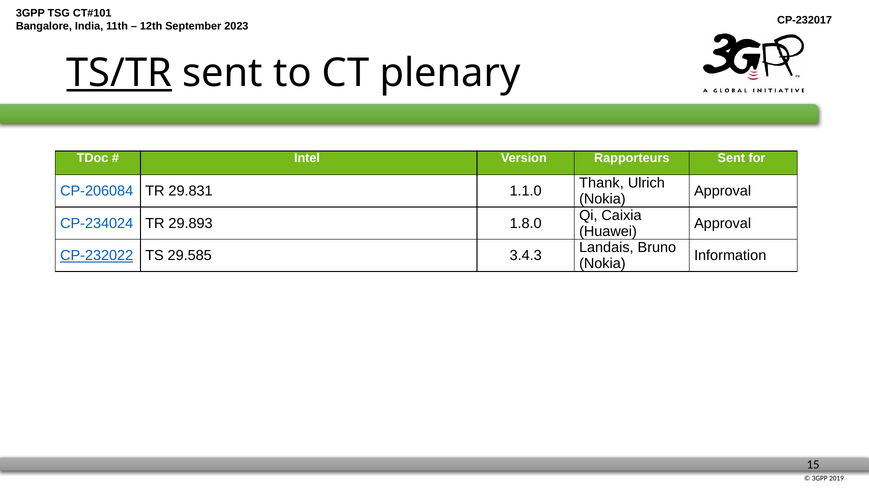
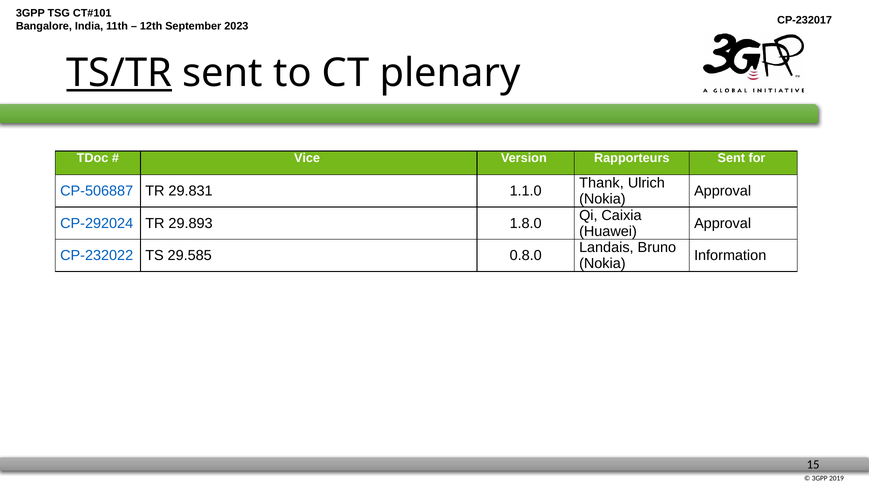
Intel: Intel -> Vice (307, 158)
CP-206084: CP-206084 -> CP-506887 (97, 191)
CP-234024: CP-234024 -> CP-292024 (97, 223)
CP-232022 underline: present -> none (97, 256)
3.4.3: 3.4.3 -> 0.8.0 (526, 256)
